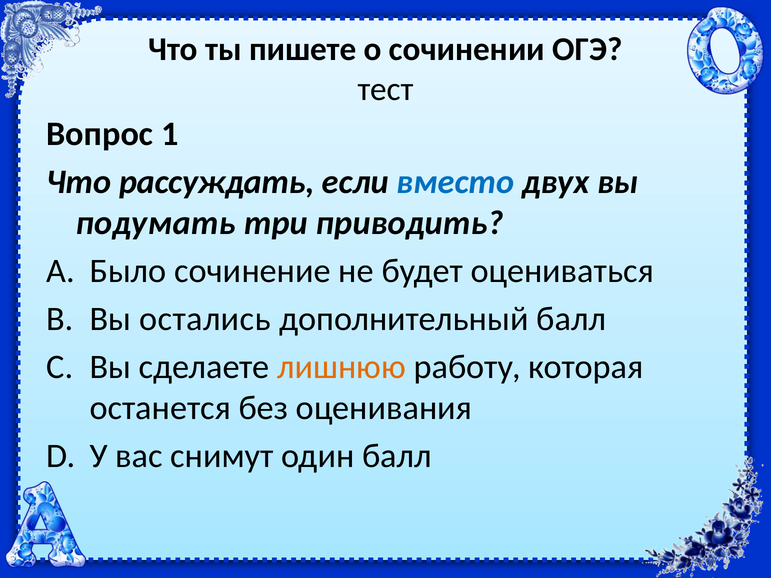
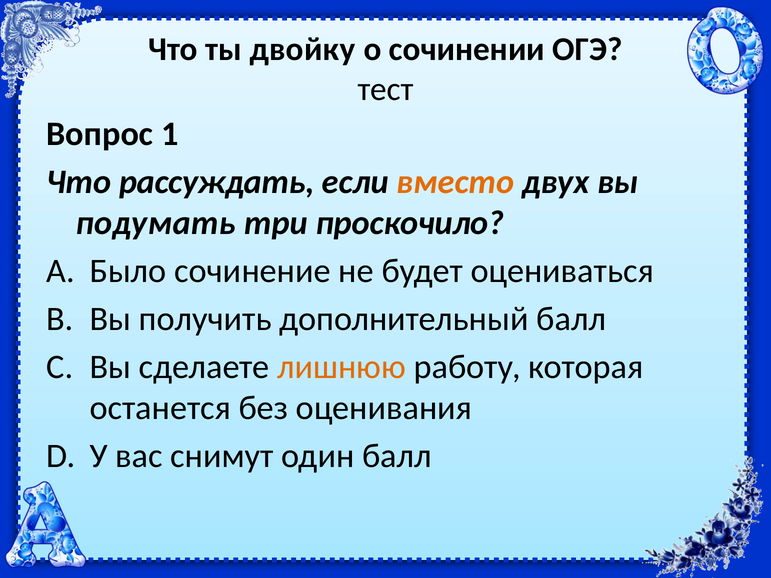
пишете: пишете -> двойку (302, 49)
вместо colour: blue -> orange (456, 182)
приводить: приводить -> проскочило (410, 223)
остались: остались -> получить (205, 319)
